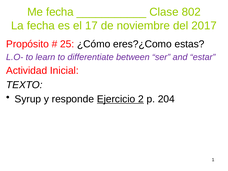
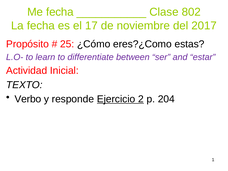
Syrup: Syrup -> Verbo (28, 99)
